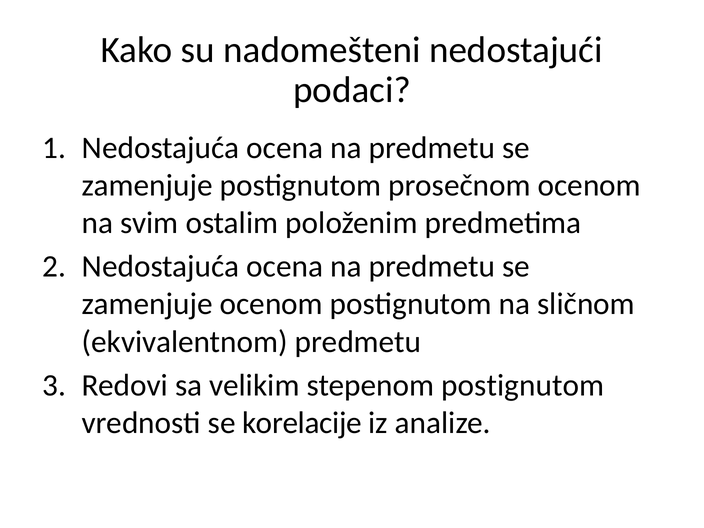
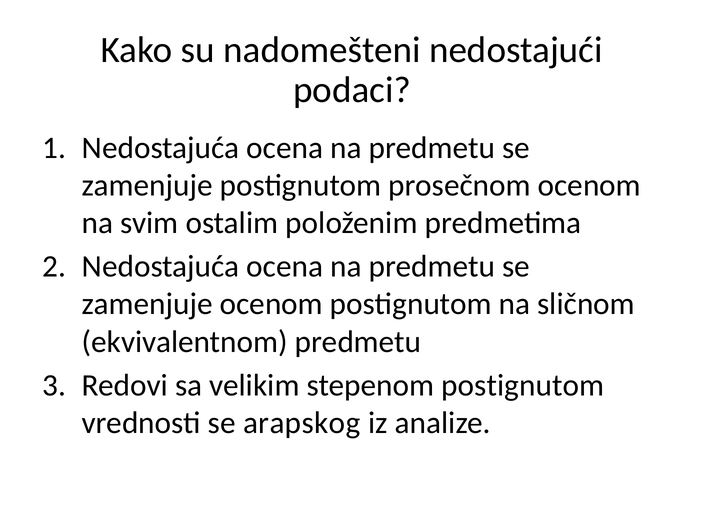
korelacije: korelacije -> arapskog (302, 423)
